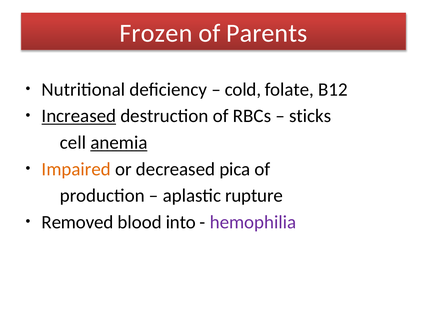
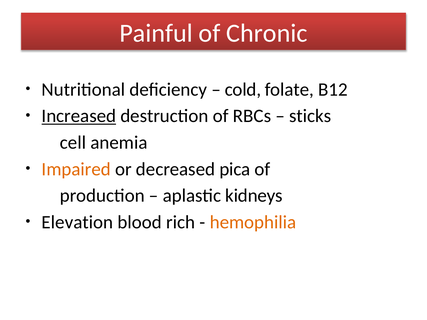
Frozen: Frozen -> Painful (156, 33)
Parents: Parents -> Chronic (267, 33)
anemia underline: present -> none (119, 143)
rupture: rupture -> kidneys (254, 196)
Removed: Removed -> Elevation (77, 222)
into: into -> rich (181, 222)
hemophilia colour: purple -> orange (253, 222)
